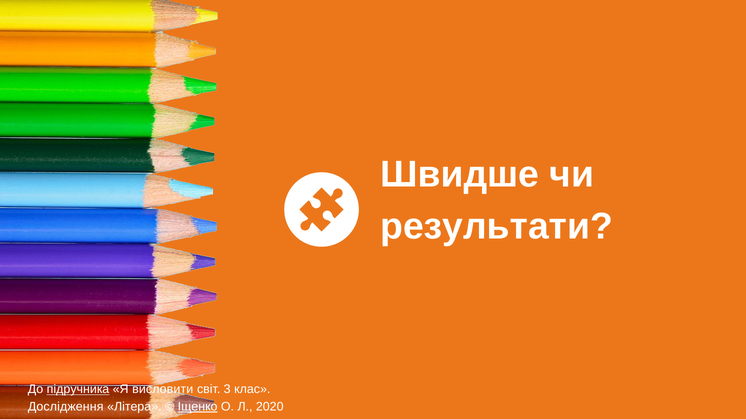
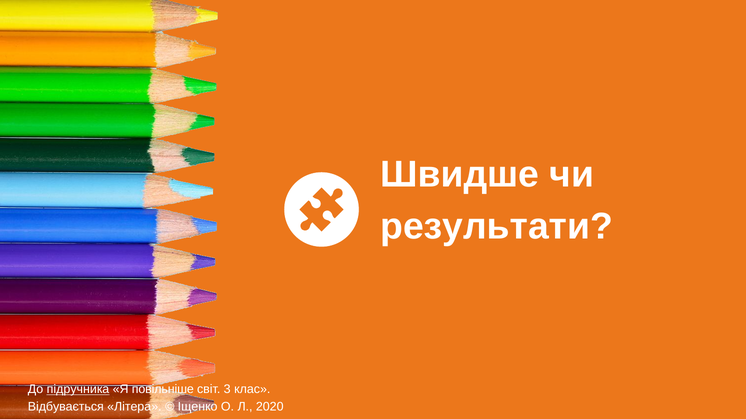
висловити: висловити -> повільніше (163, 390)
Дослідження: Дослідження -> Відбувається (66, 407)
Іщенко underline: present -> none (198, 407)
